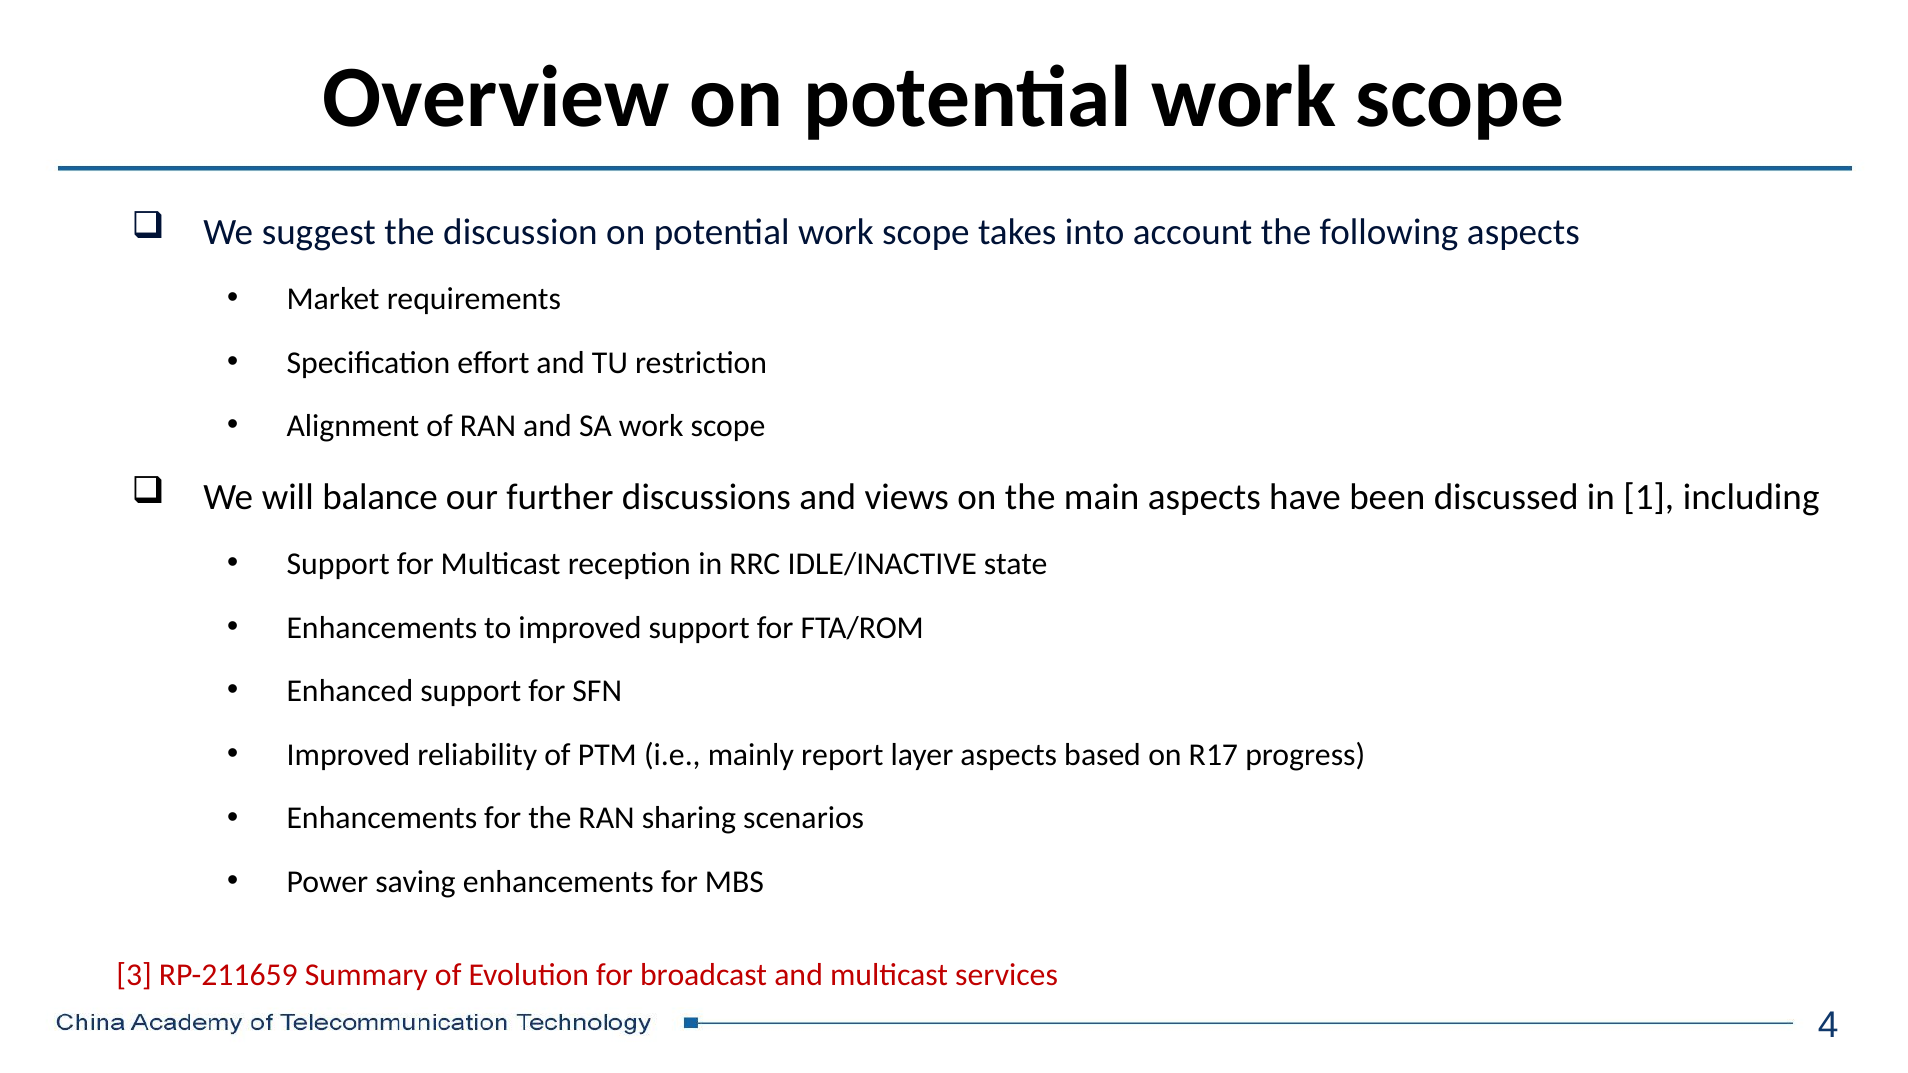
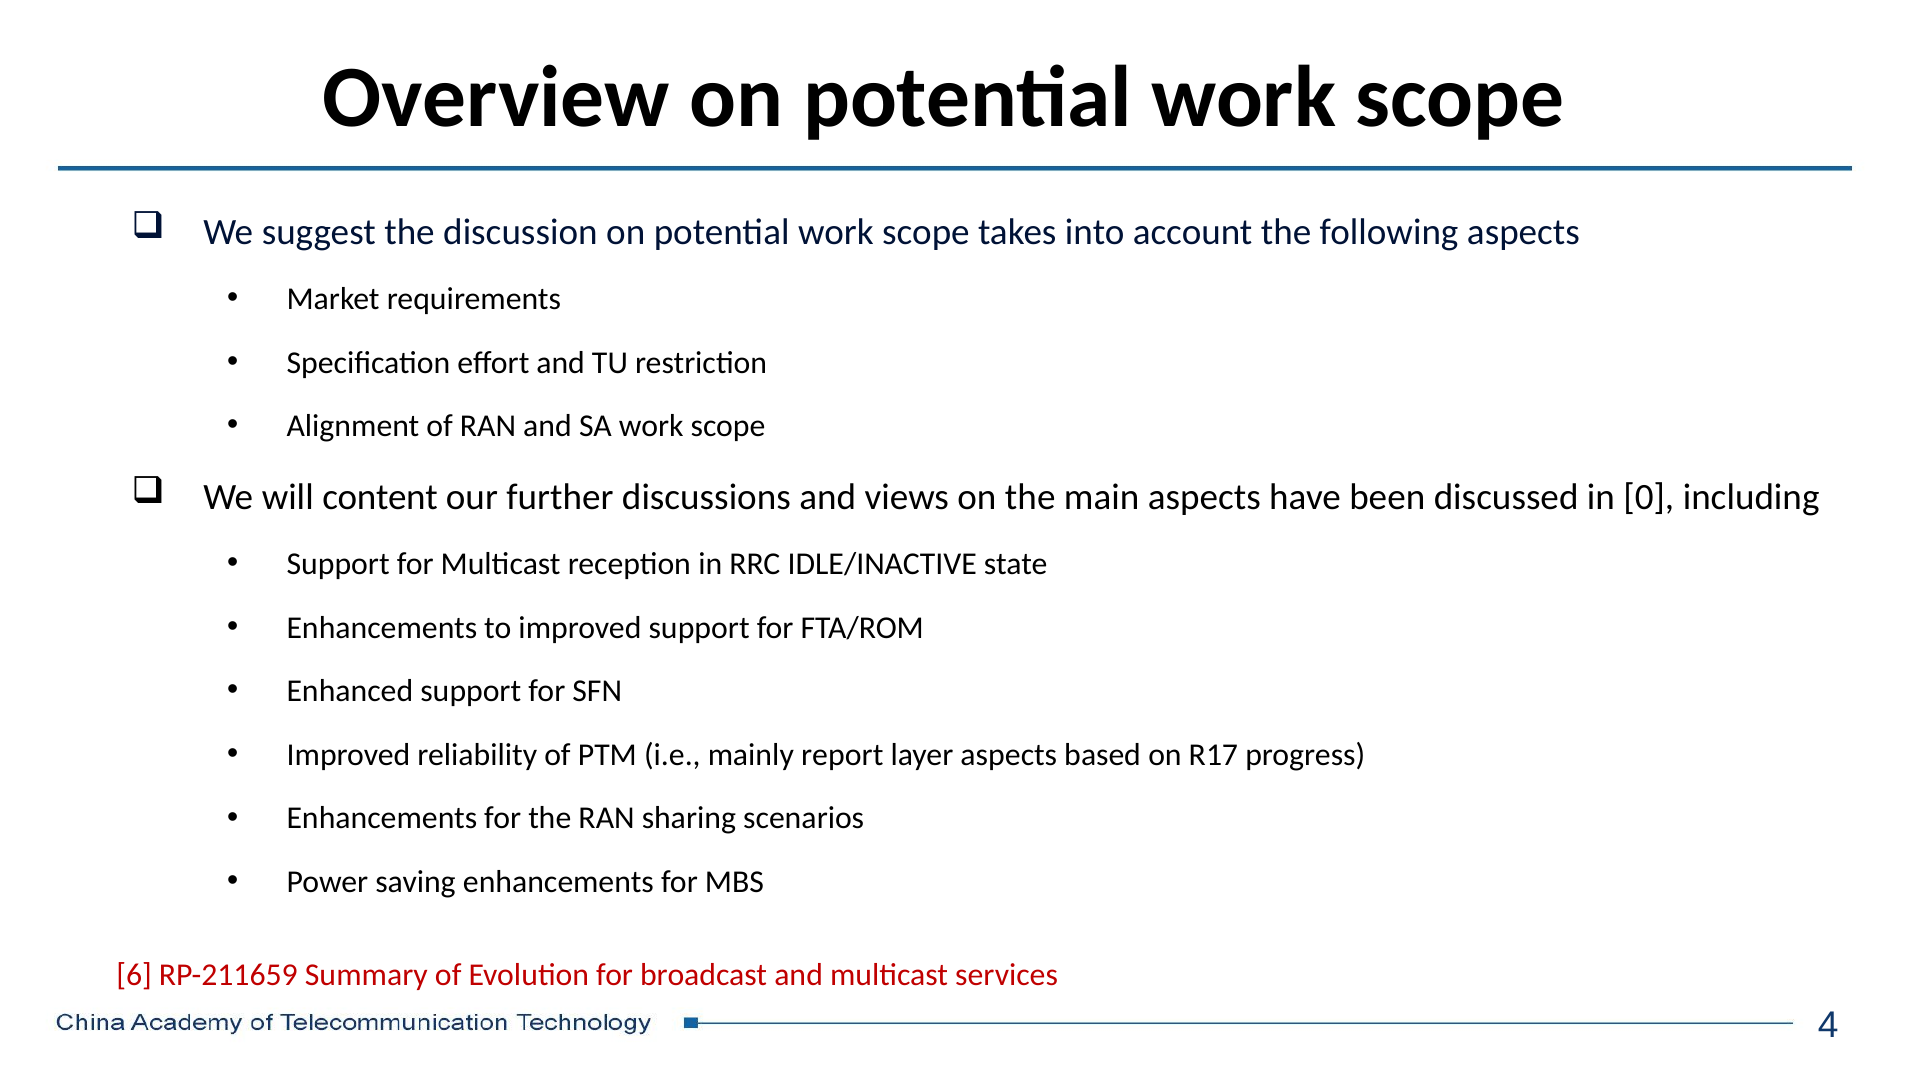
balance: balance -> content (380, 498)
1: 1 -> 0 (1649, 498)
3: 3 -> 6 (134, 975)
